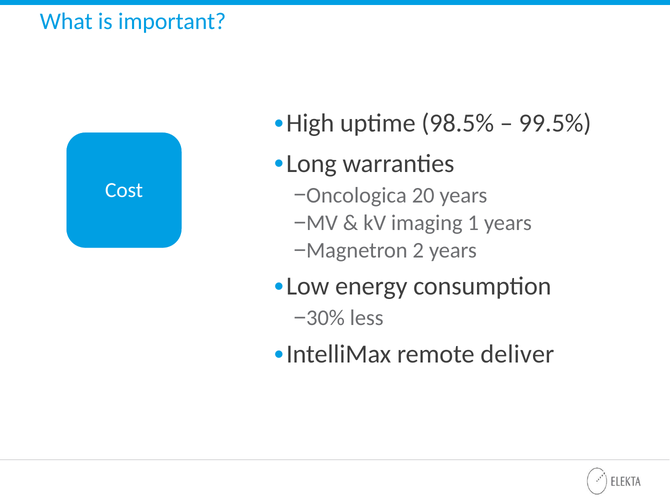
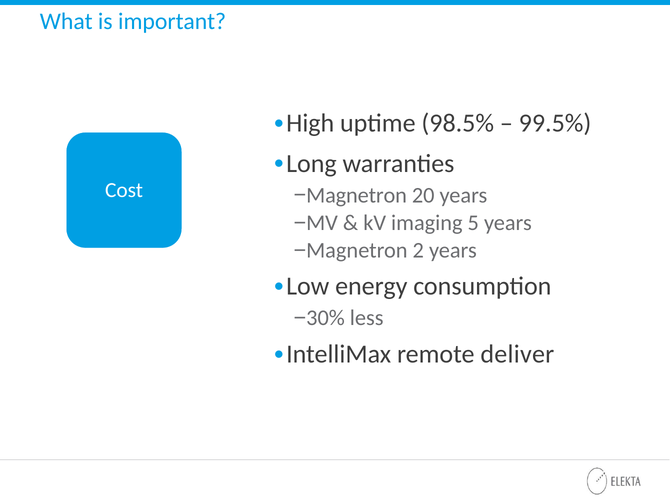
Oncologica: Oncologica -> Magnetron (357, 195)
1: 1 -> 5 (473, 223)
